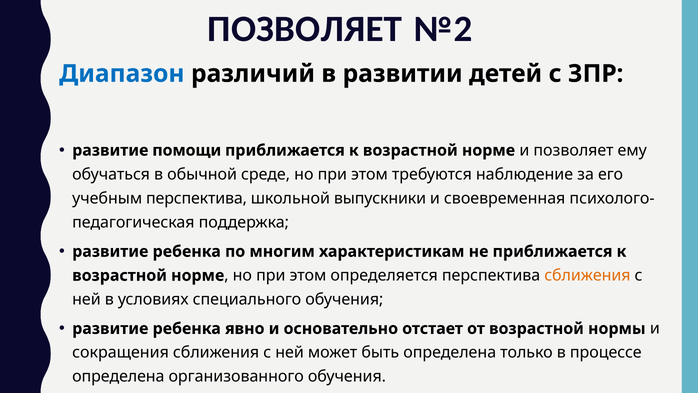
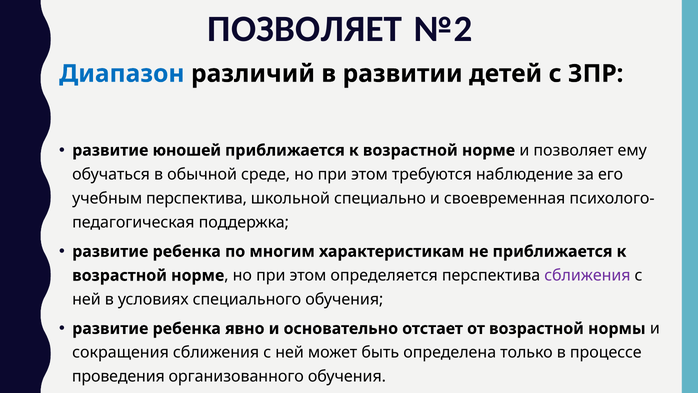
помощи: помощи -> юношей (187, 150)
выпускники: выпускники -> специально (380, 198)
сближения colour: orange -> purple (587, 275)
определена: определена -> проведения (118, 376)
